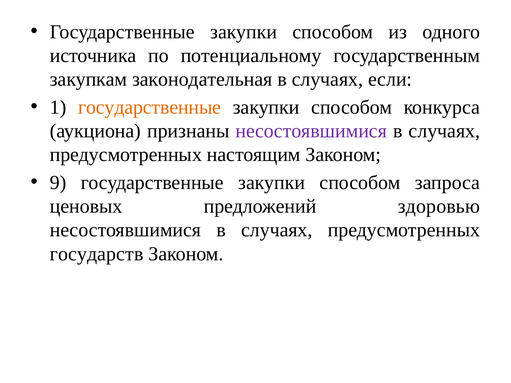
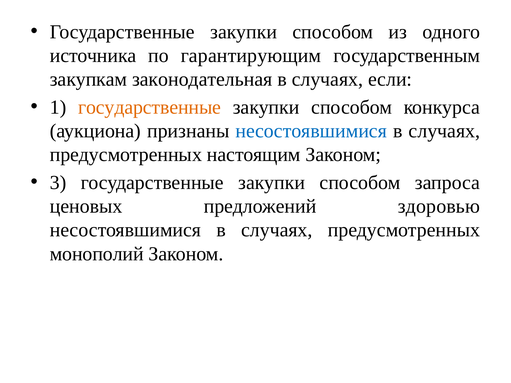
потенциальному: потенциальному -> гарантирующим (251, 56)
несостоявшимися colour: purple -> blue (311, 131)
9: 9 -> 3 (58, 183)
государств: государств -> монополий (97, 254)
